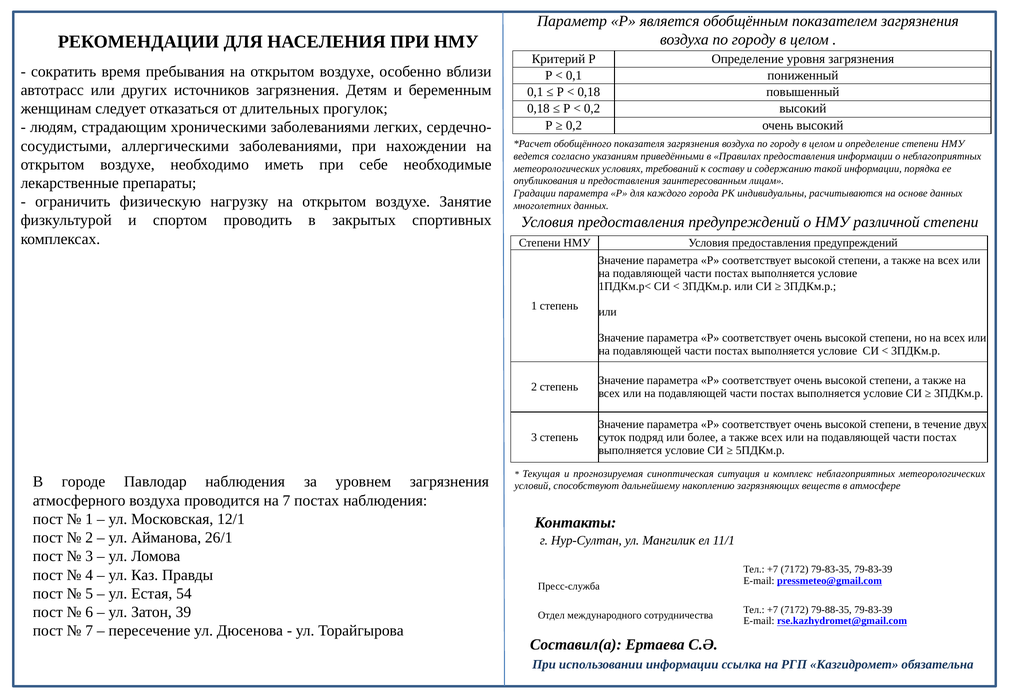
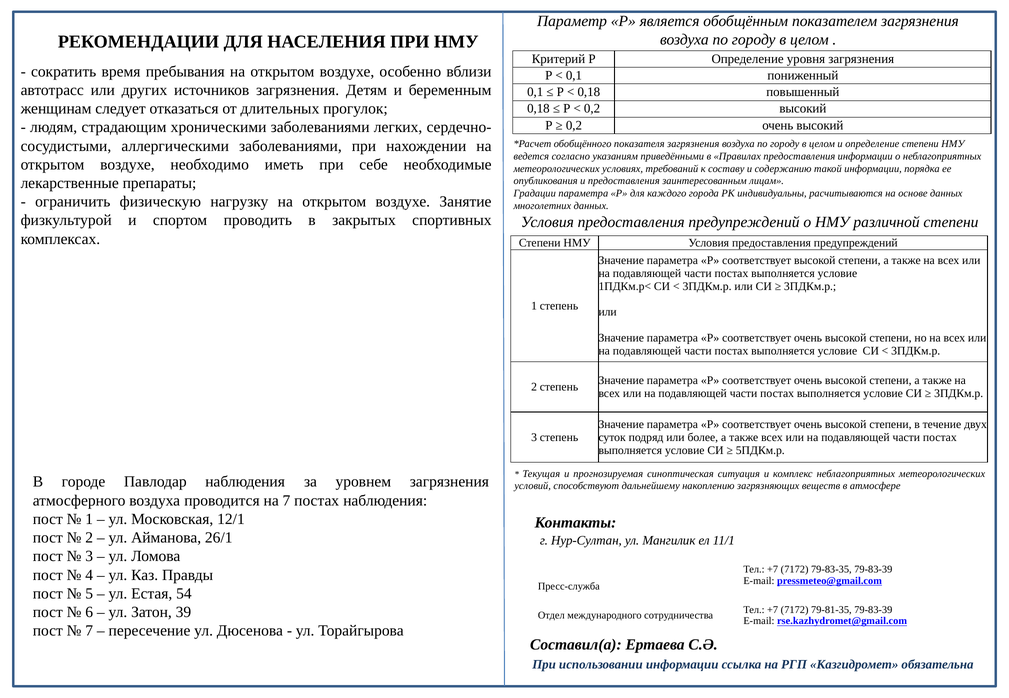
79-88-35: 79-88-35 -> 79-81-35 (831, 610)
